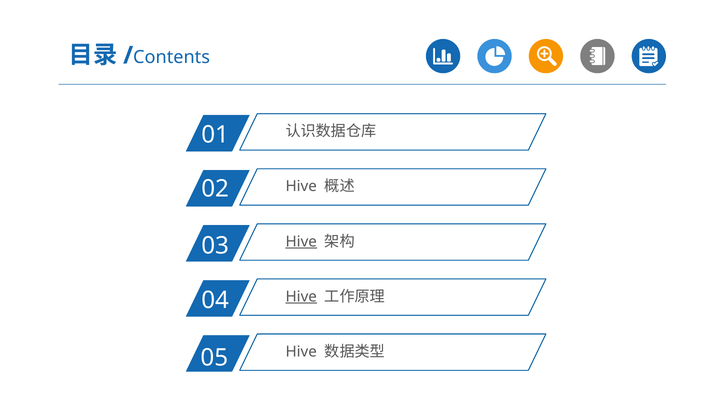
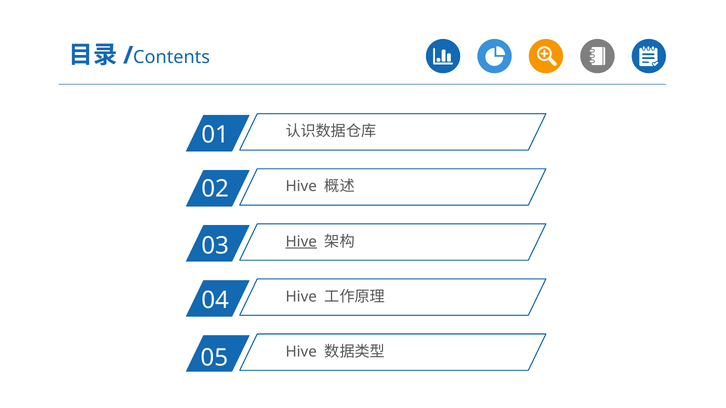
Hive underline: present -> none (301, 297)
